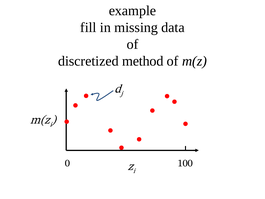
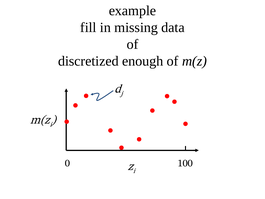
method: method -> enough (143, 61)
